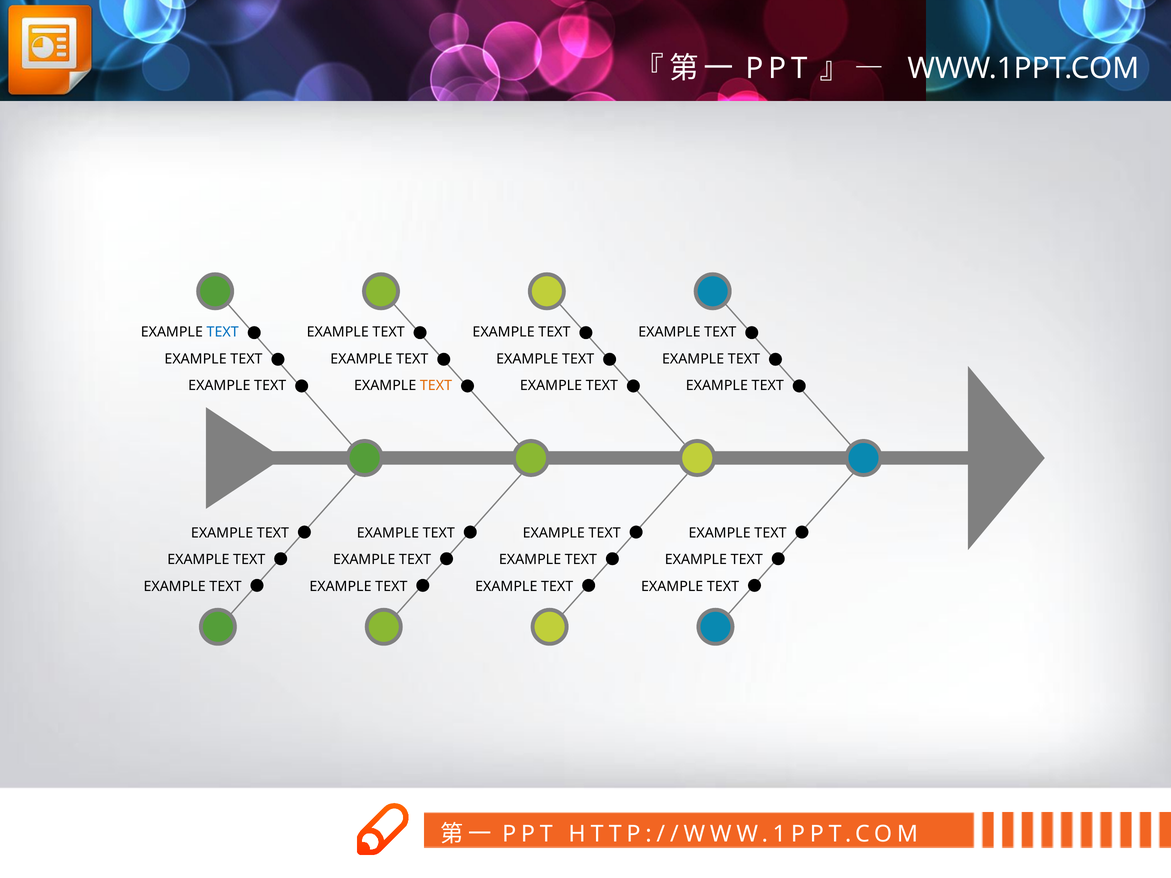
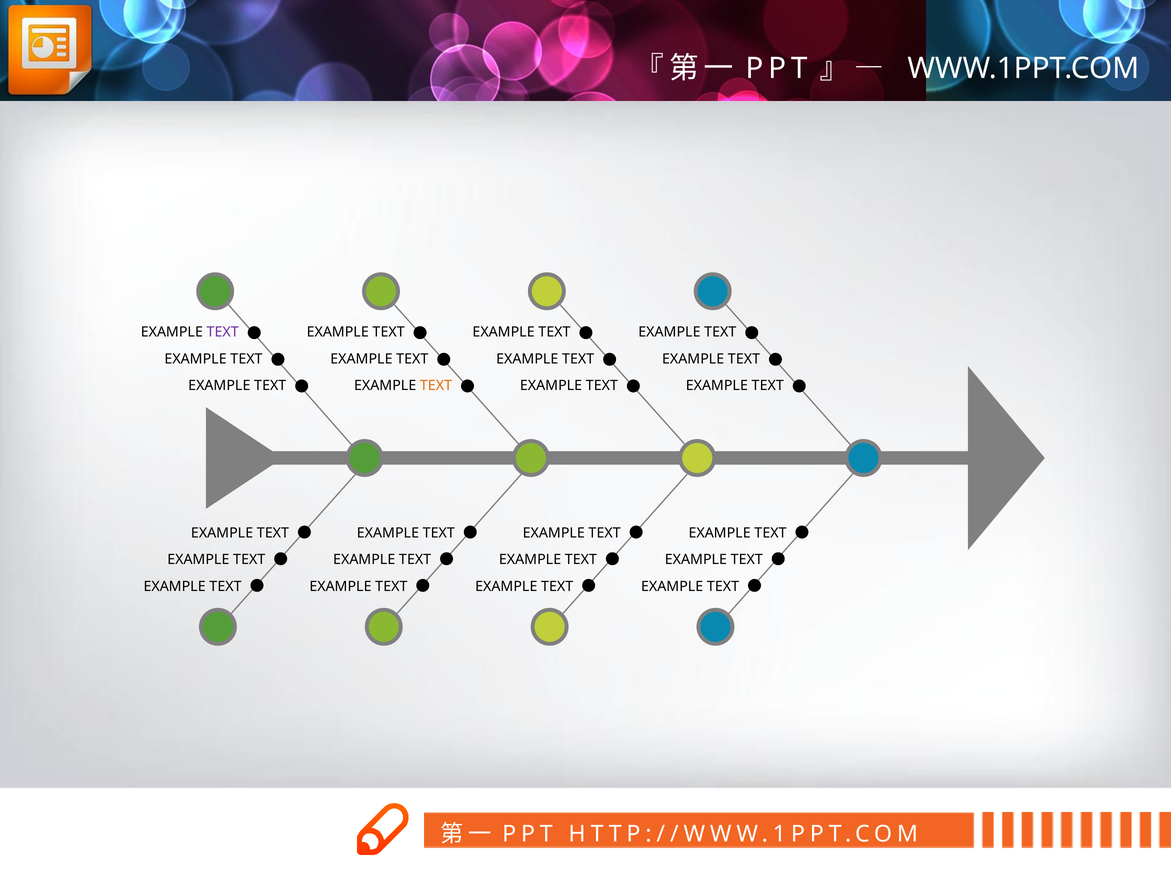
TEXT colour: blue -> purple (223, 332)
